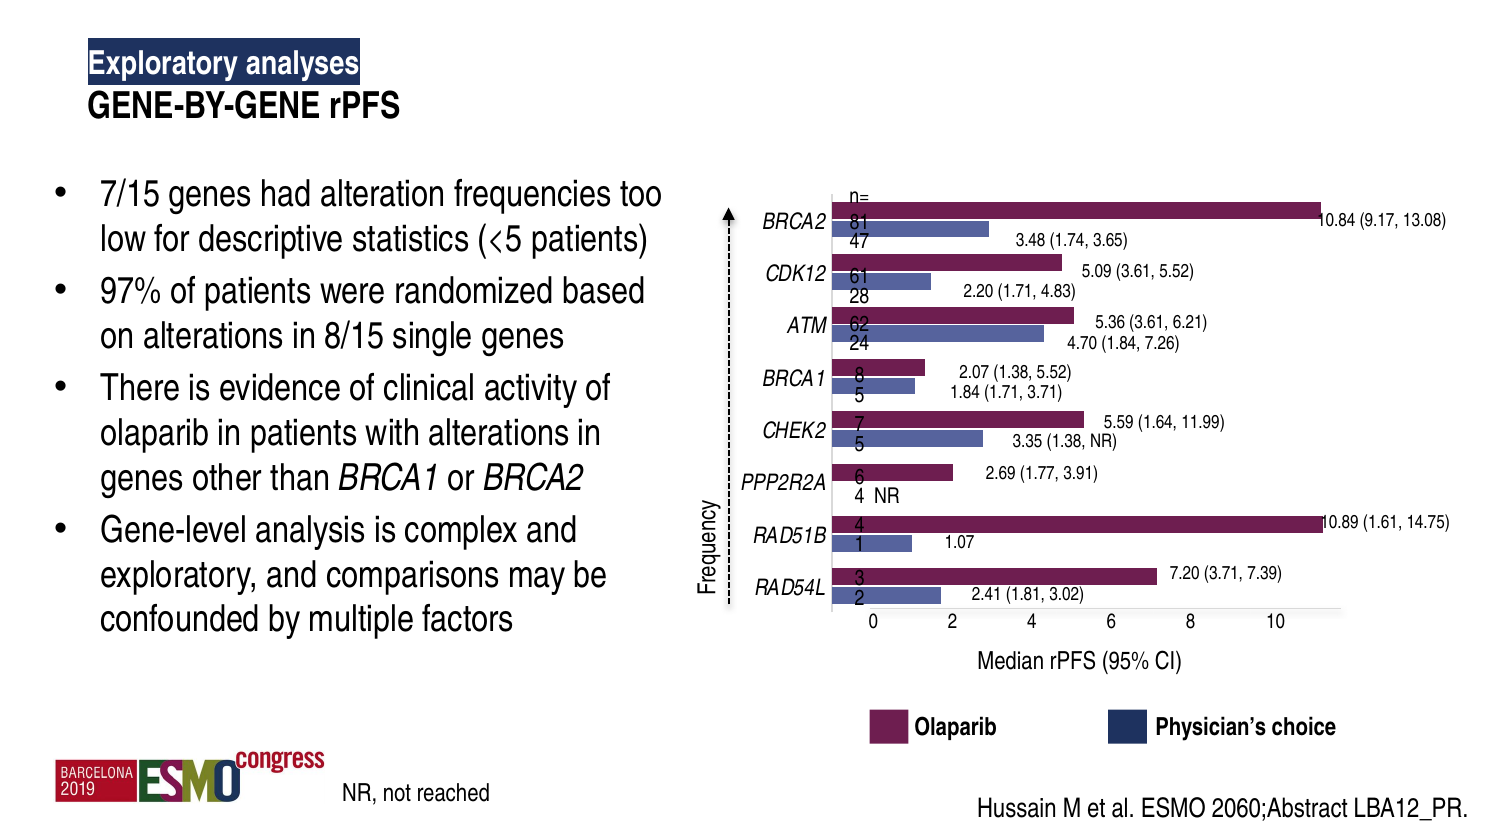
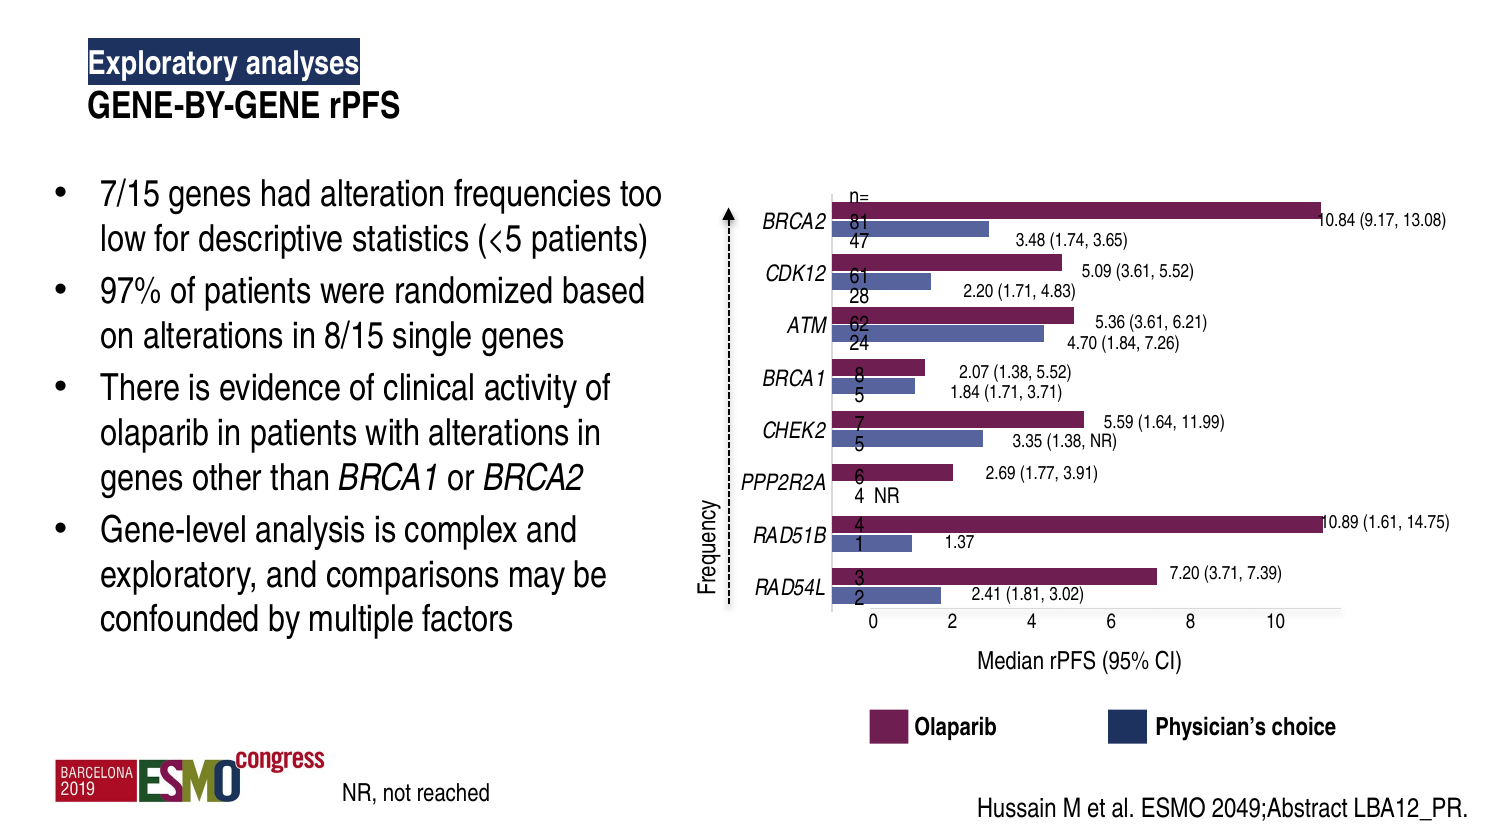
1.07: 1.07 -> 1.37 (959, 543)
2060;Abstract: 2060;Abstract -> 2049;Abstract (1280, 809)
